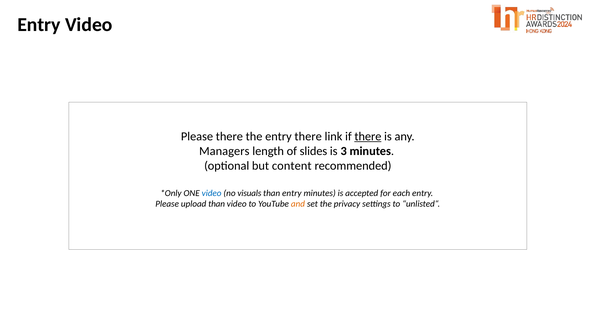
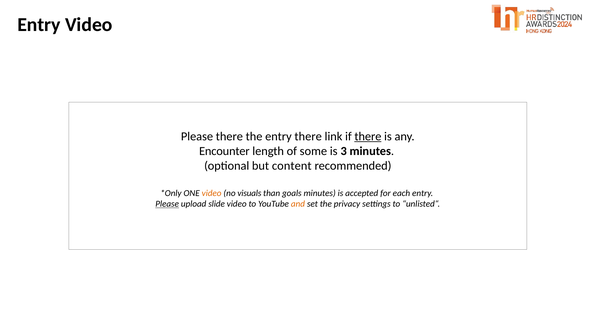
Managers: Managers -> Encounter (224, 151)
slides: slides -> some (313, 151)
video colour: blue -> orange (212, 193)
than entry: entry -> goals (292, 193)
Please underline: none -> present (167, 204)
upload than: than -> slide (217, 204)
